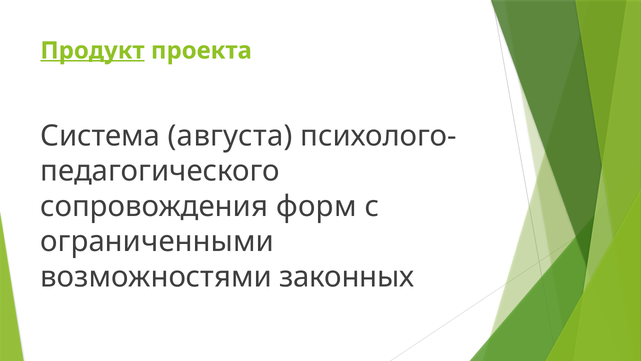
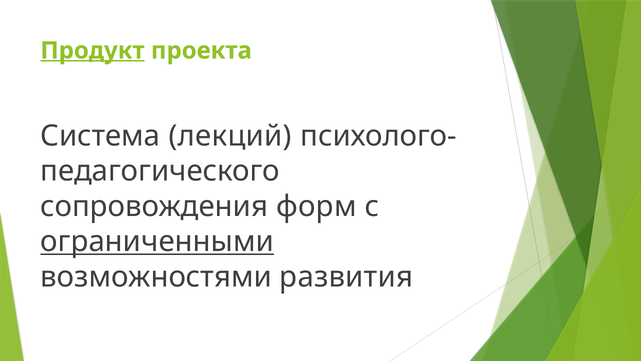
августа: августа -> лекций (230, 136)
ограниченными underline: none -> present (157, 241)
законных: законных -> развития (346, 277)
